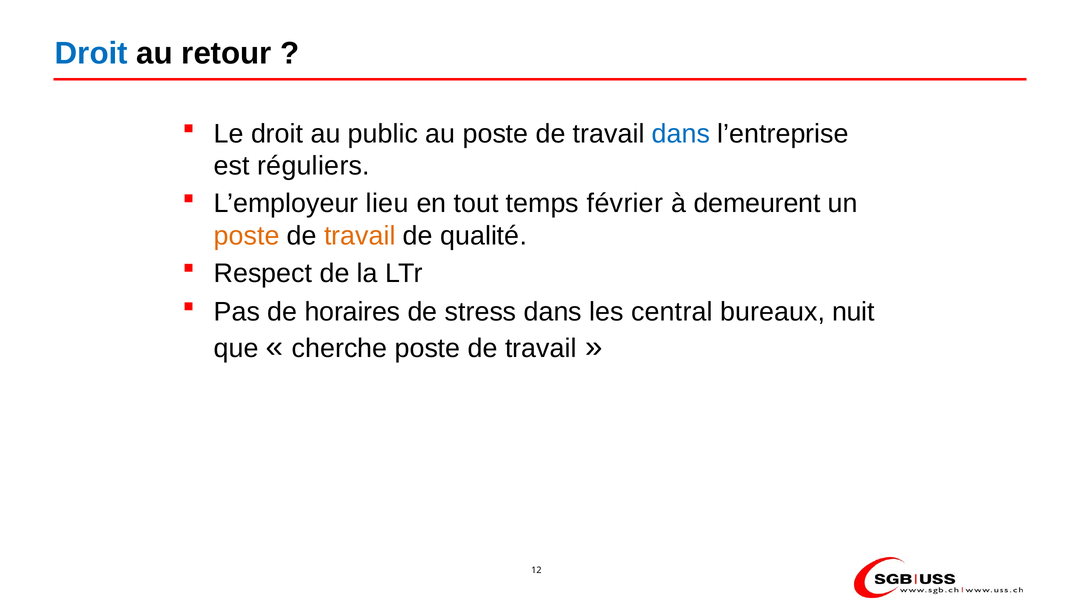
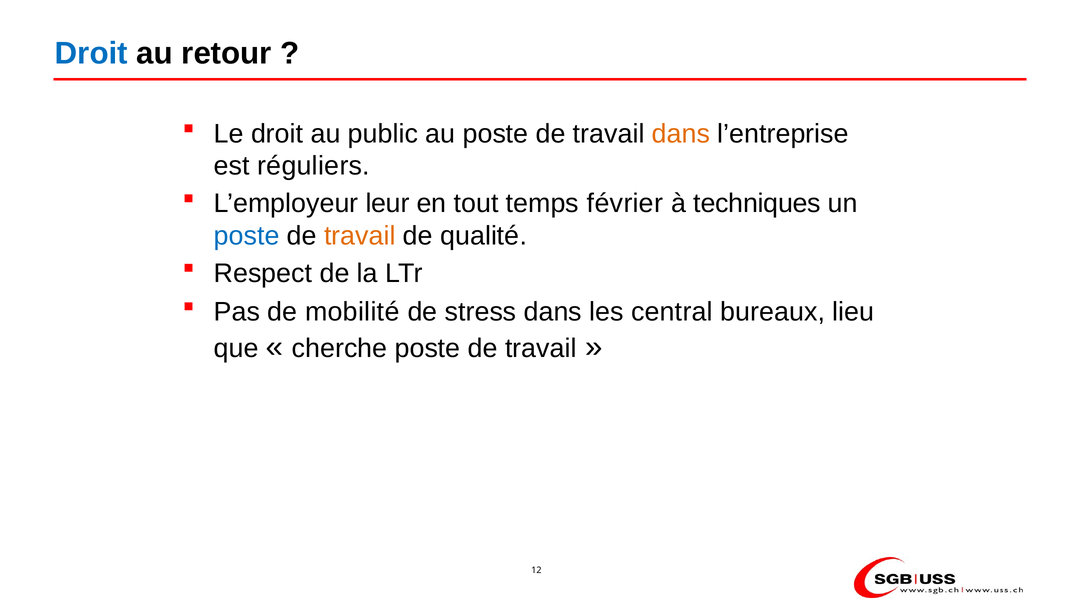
dans colour: blue -> orange (681, 134)
lieu: lieu -> leur (388, 203)
demeurent: demeurent -> techniques (757, 203)
poste colour: orange -> blue (247, 236)
horaires: horaires -> mobilité (352, 312)
nuit: nuit -> lieu (853, 312)
